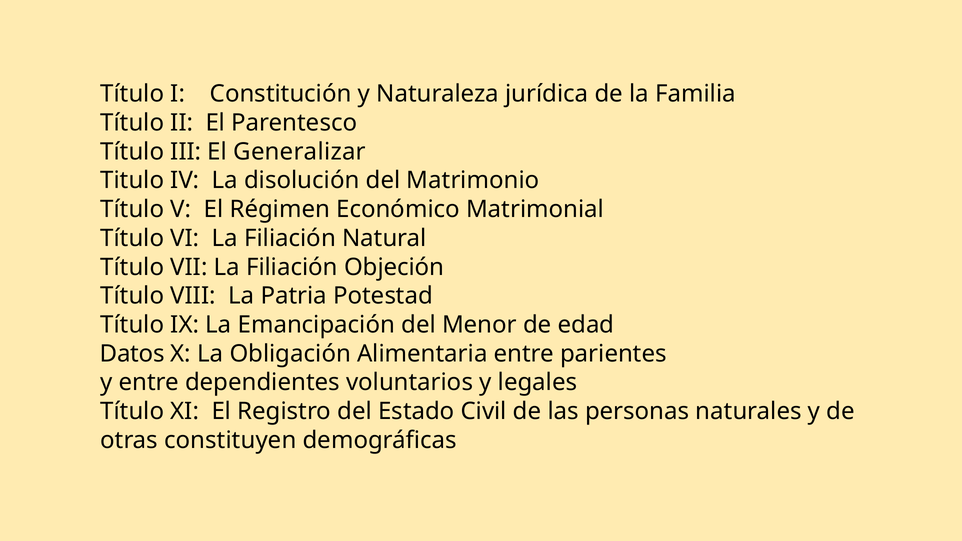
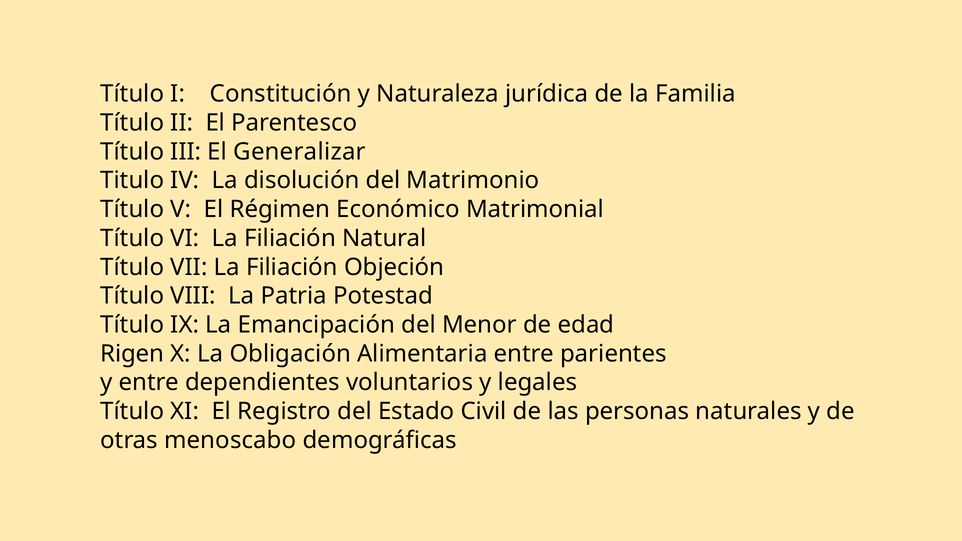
Datos: Datos -> Rigen (132, 354)
constituyen: constituyen -> menoscabo (230, 440)
